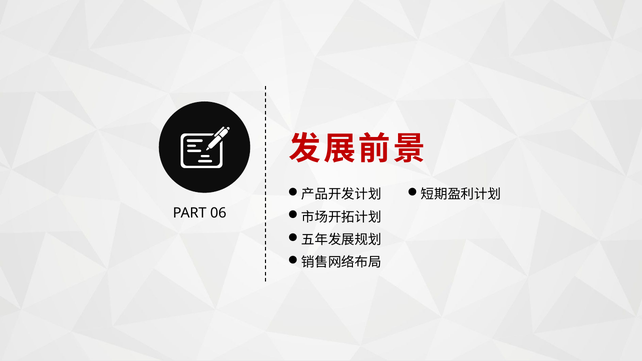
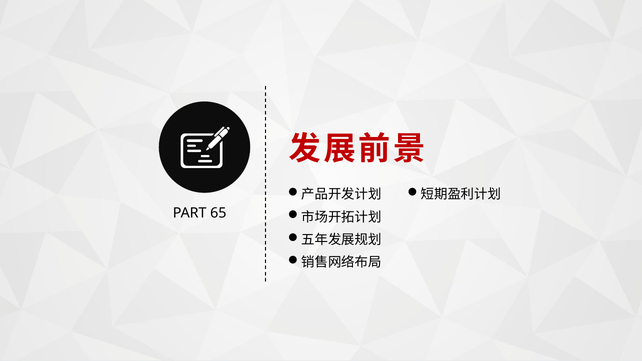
06: 06 -> 65 (218, 213)
